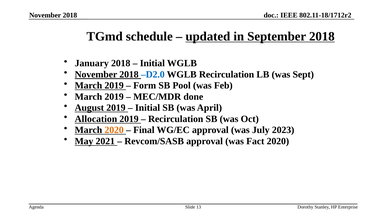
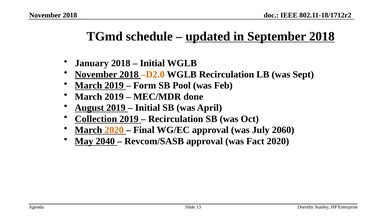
D2.0 colour: blue -> orange (153, 74)
Allocation: Allocation -> Collection (96, 119)
2023: 2023 -> 2060 (283, 130)
2021: 2021 -> 2040 (105, 141)
